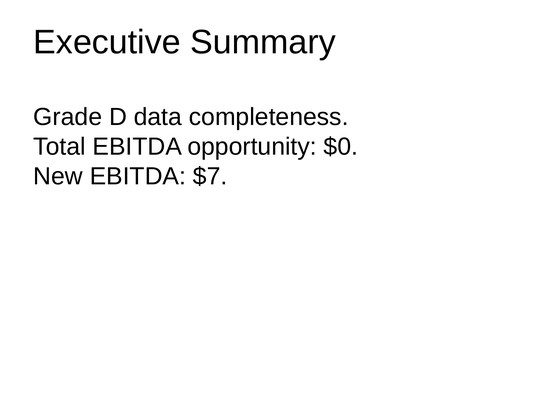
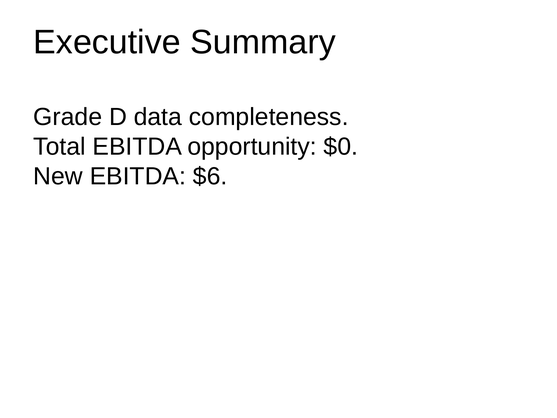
$7: $7 -> $6 (210, 176)
